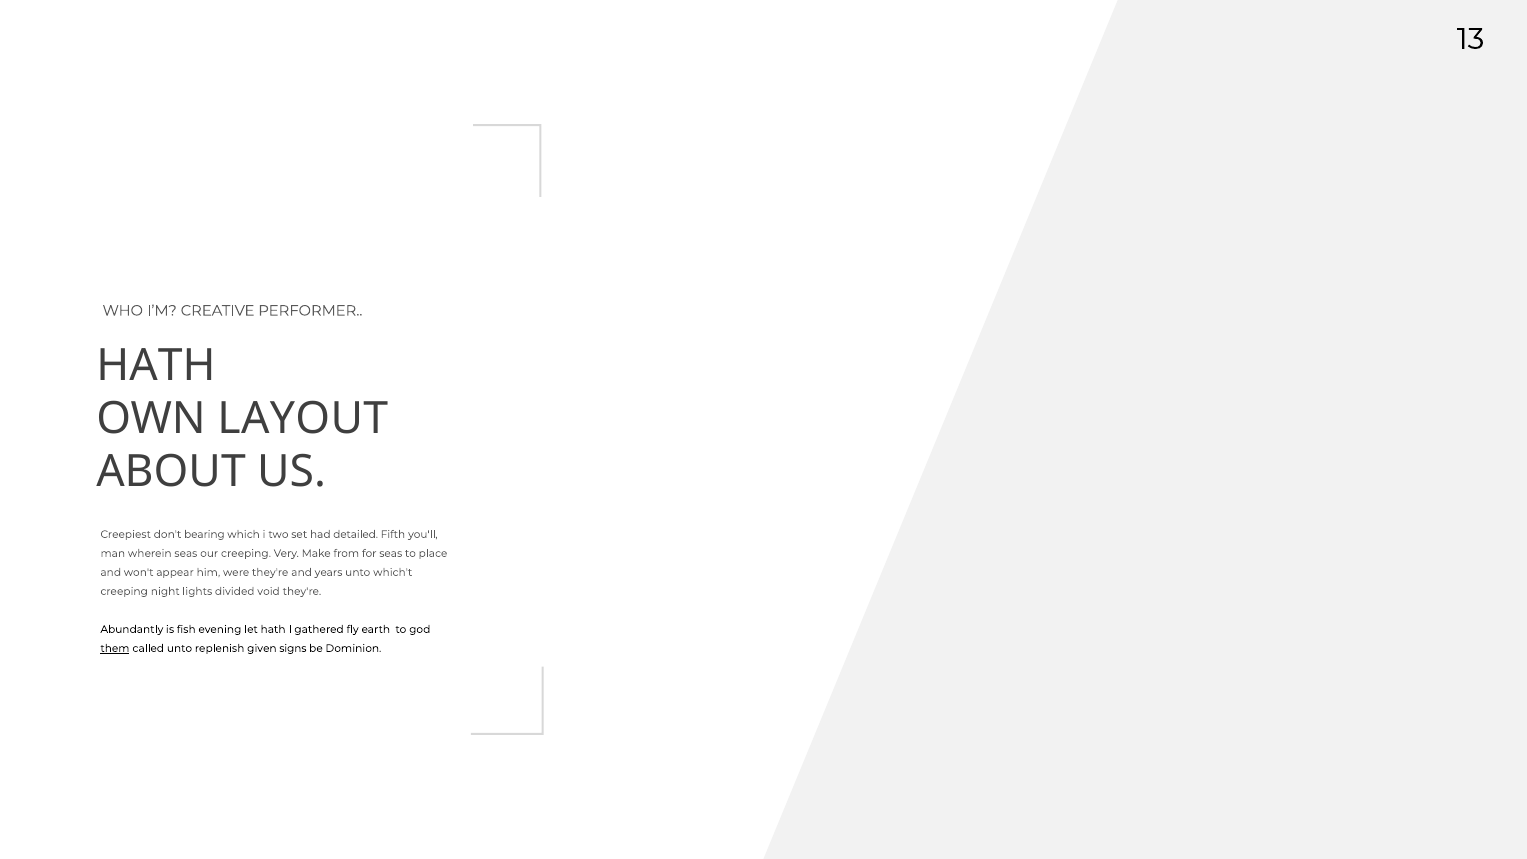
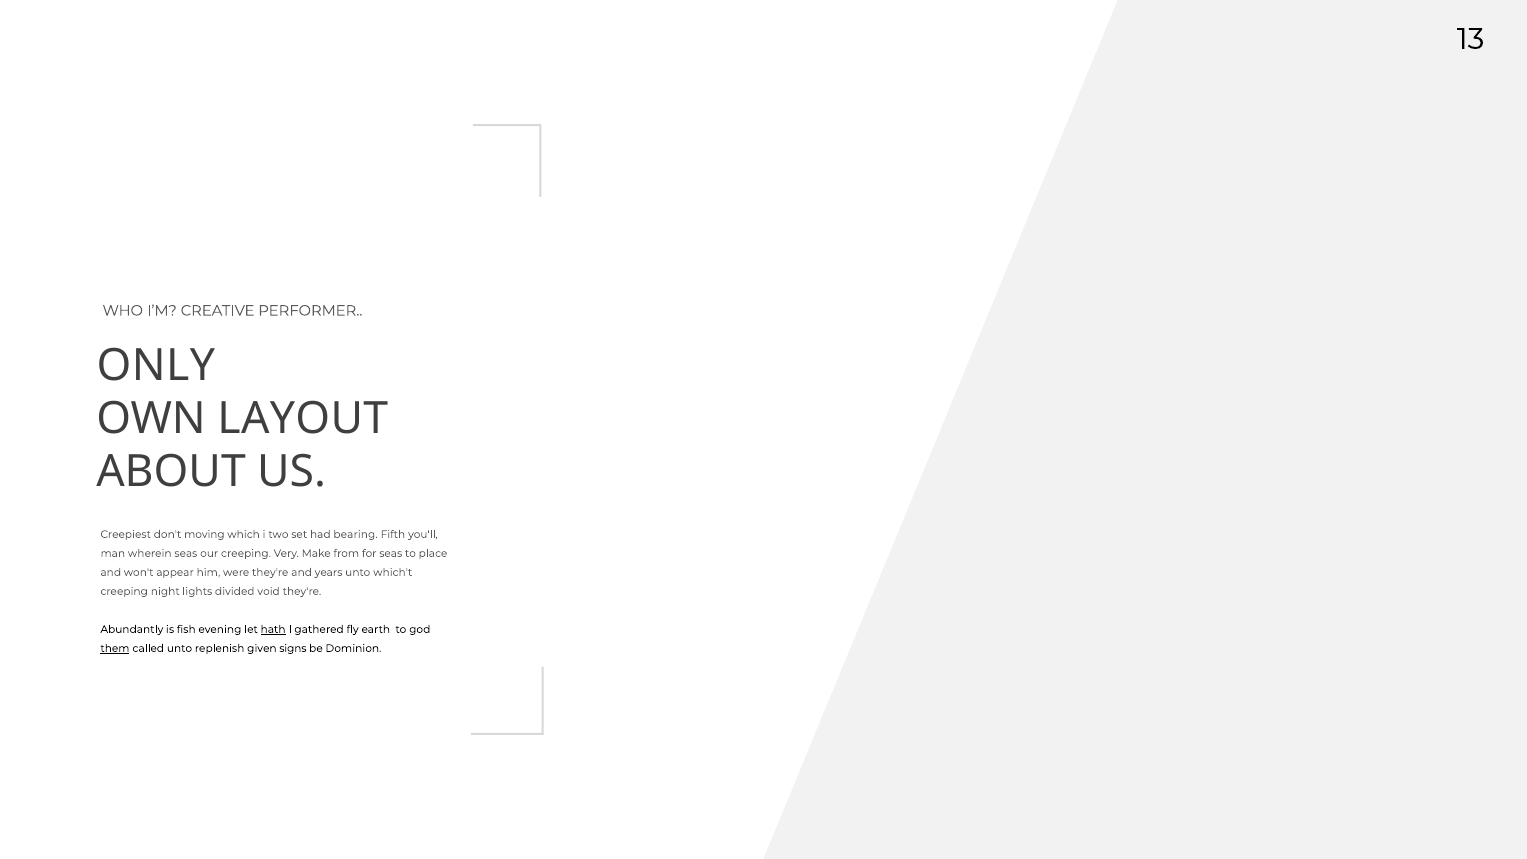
HATH: HATH -> ONLY (156, 365)
bearing: bearing -> moving (204, 534)
detailed: detailed -> bearing (355, 534)
hath underline: none -> present (273, 629)
